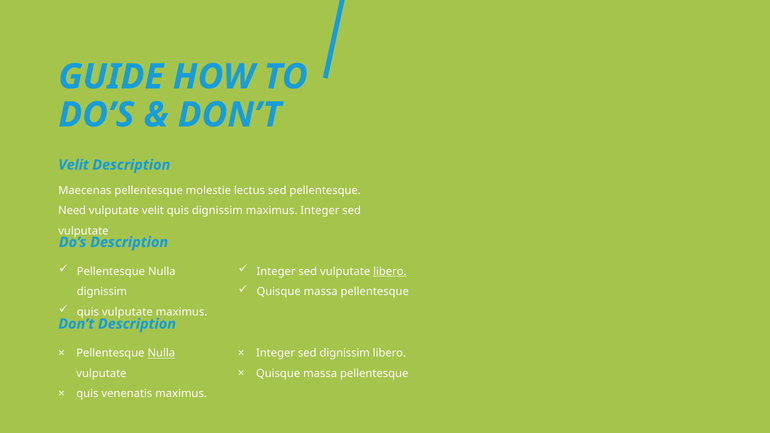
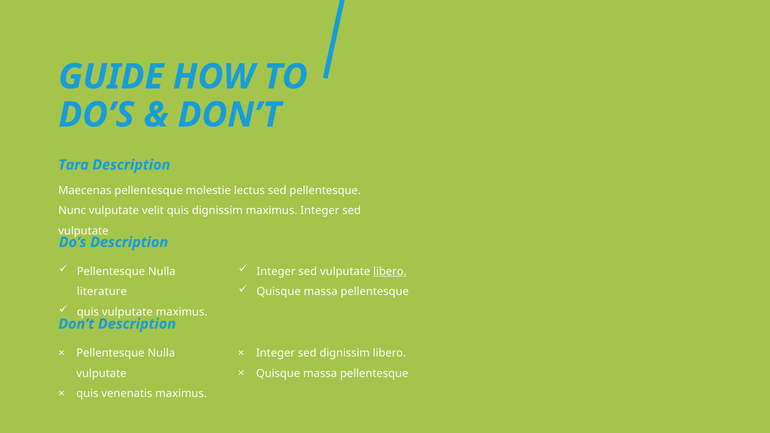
Velit: Velit -> Tara (74, 165)
Need: Need -> Nunc (72, 211)
dignissim: dignissim -> literature (102, 292)
Nulla underline: present -> none (161, 353)
